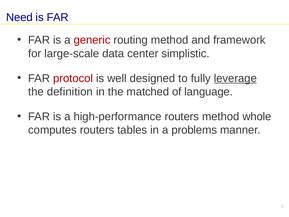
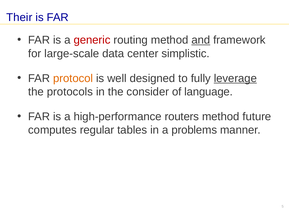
Need: Need -> Their (19, 17)
and underline: none -> present (201, 40)
protocol colour: red -> orange (73, 78)
definition: definition -> protocols (70, 92)
matched: matched -> consider (148, 92)
whole: whole -> future (257, 116)
computes routers: routers -> regular (97, 130)
